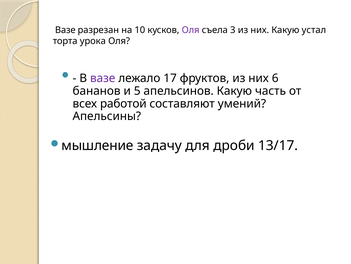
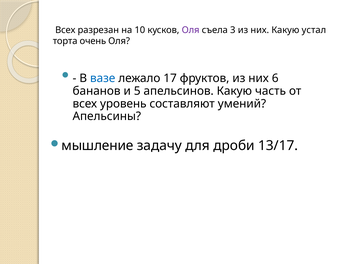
Вазе: Вазе -> Всех (65, 30)
урока: урока -> очень (93, 41)
вазе colour: purple -> blue (103, 78)
работой: работой -> уровень (123, 103)
